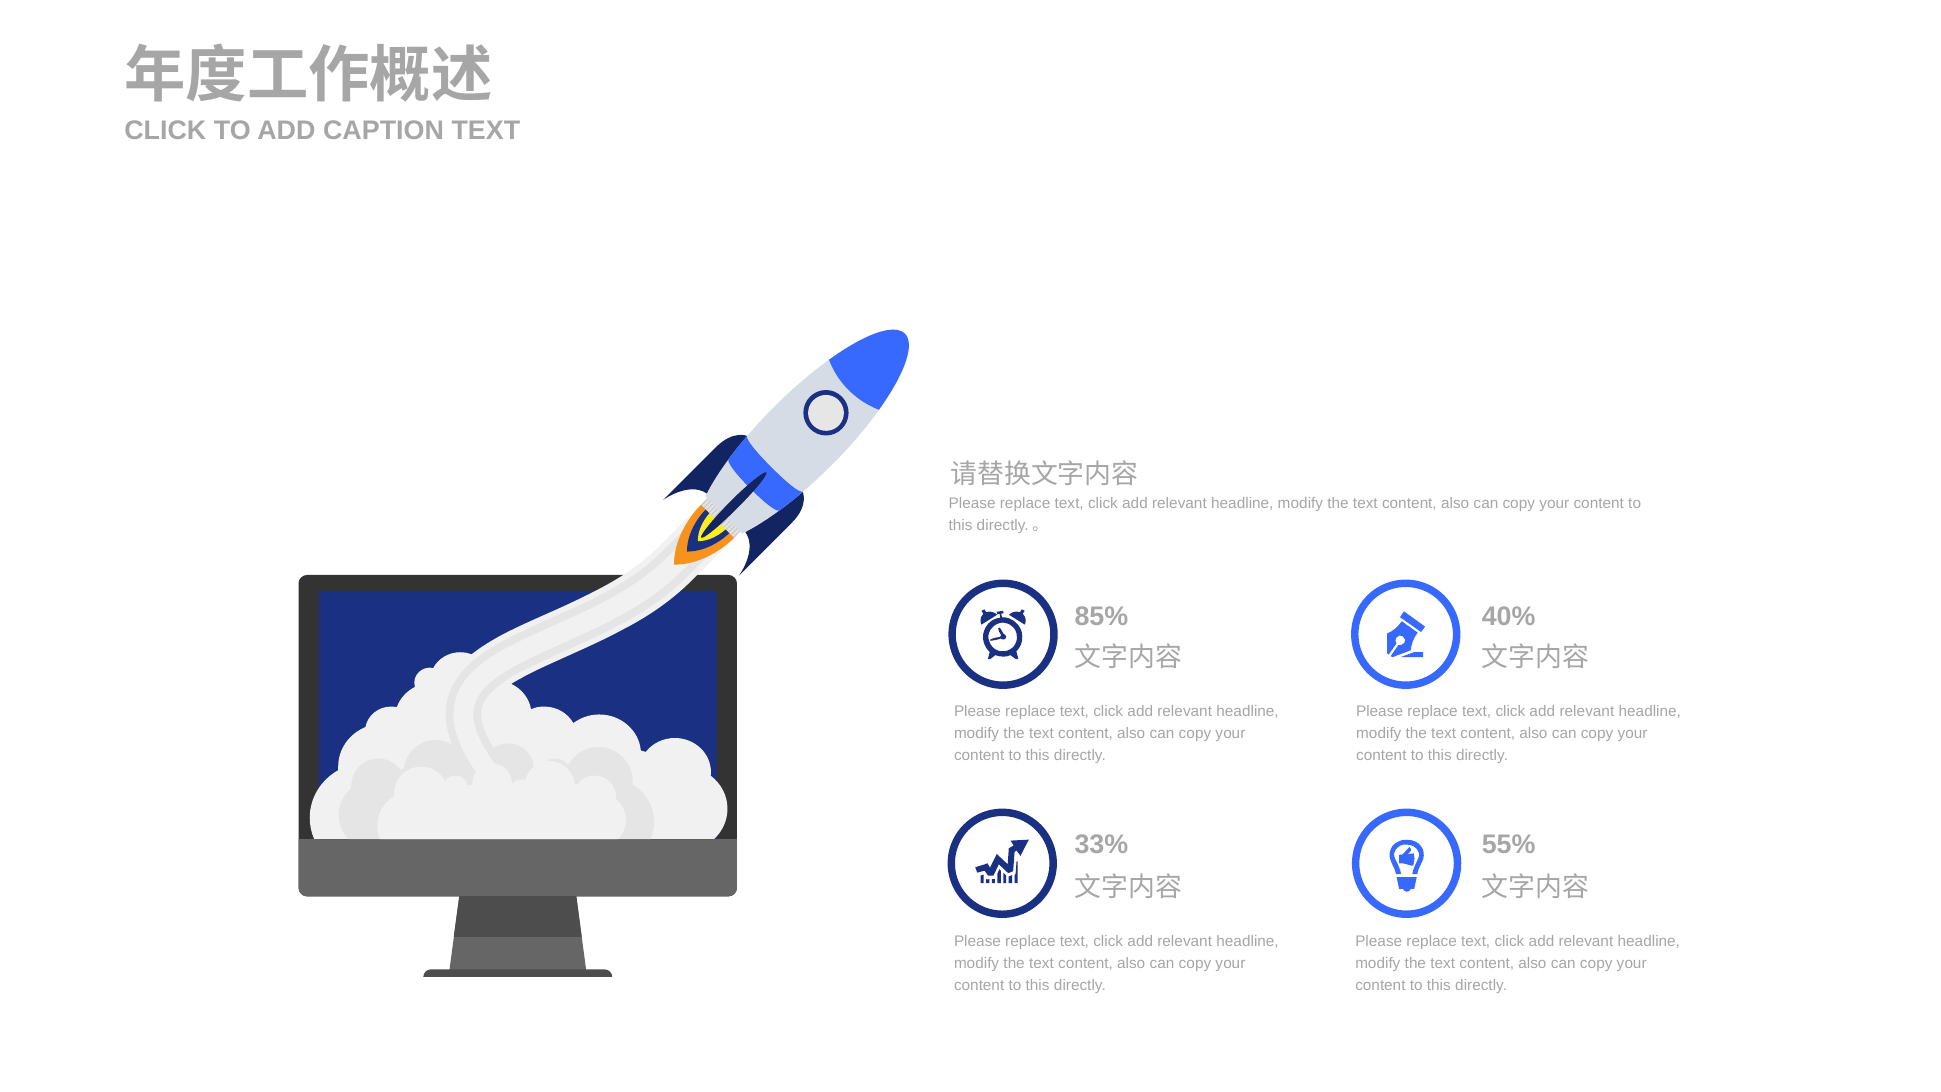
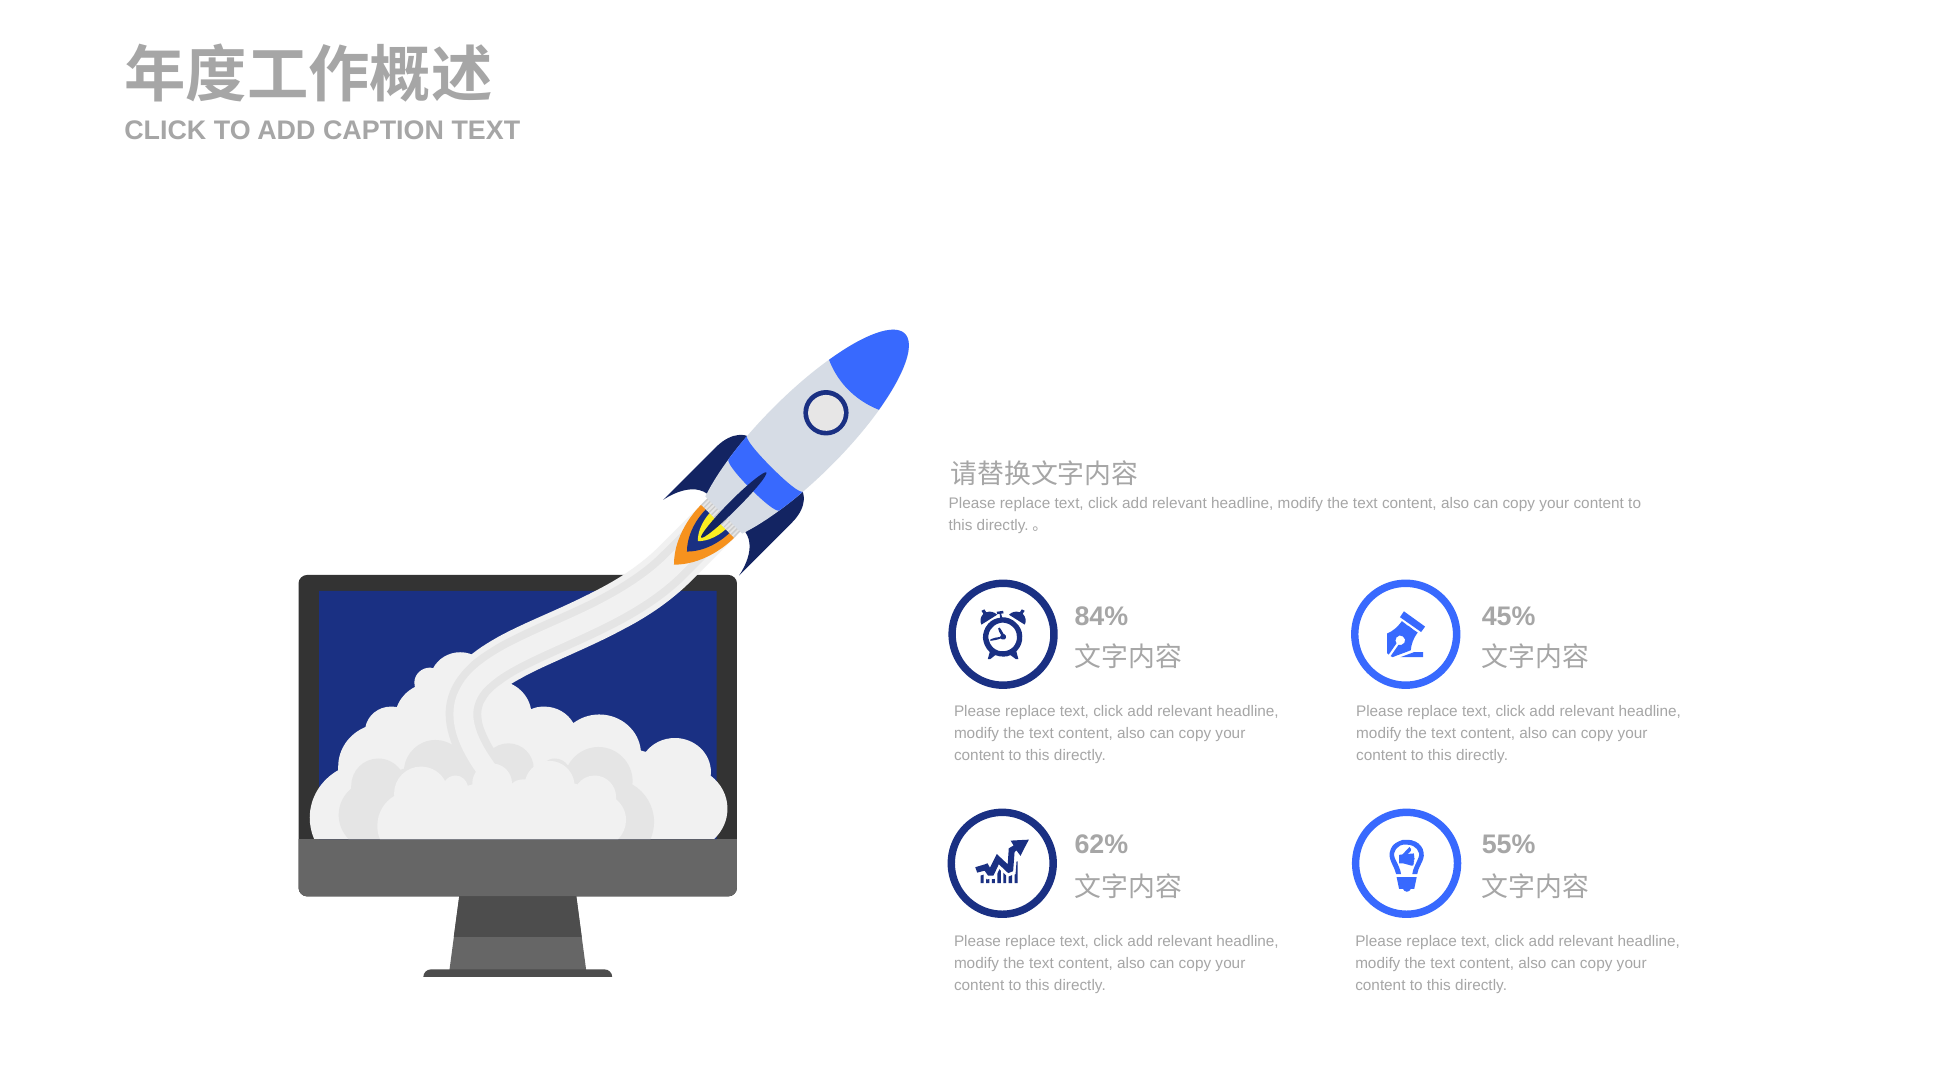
85%: 85% -> 84% (1101, 617)
40%: 40% -> 45% (1509, 617)
33%: 33% -> 62% (1101, 844)
